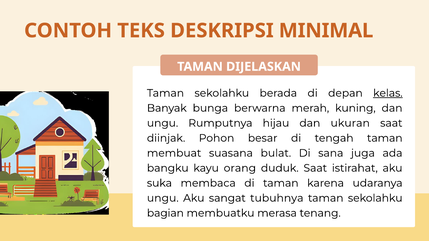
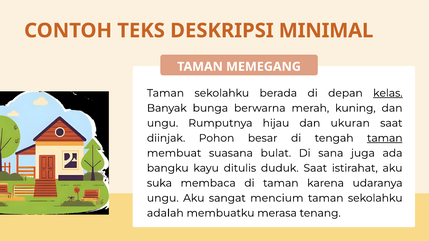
DIJELASKAN: DIJELASKAN -> MEMEGANG (263, 67)
taman underline: none -> present (385, 138)
orang: orang -> ditulis (240, 168)
tubuhnya: tubuhnya -> mencium (277, 198)
bagian: bagian -> adalah (165, 213)
